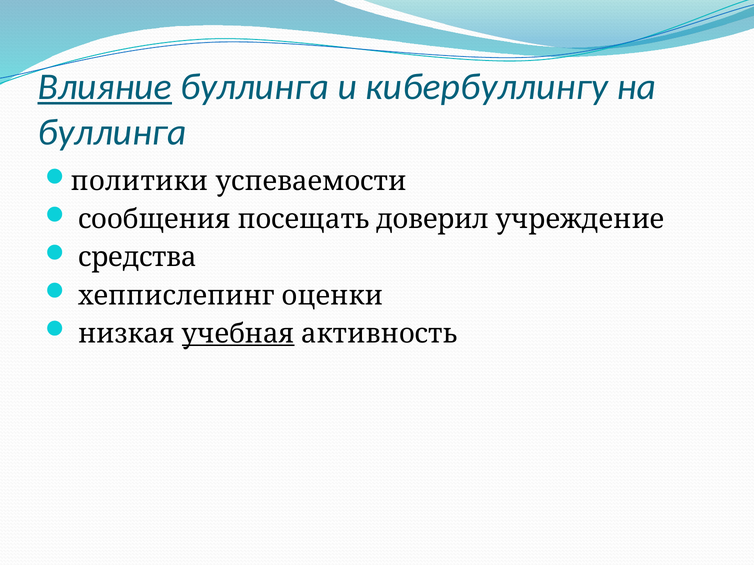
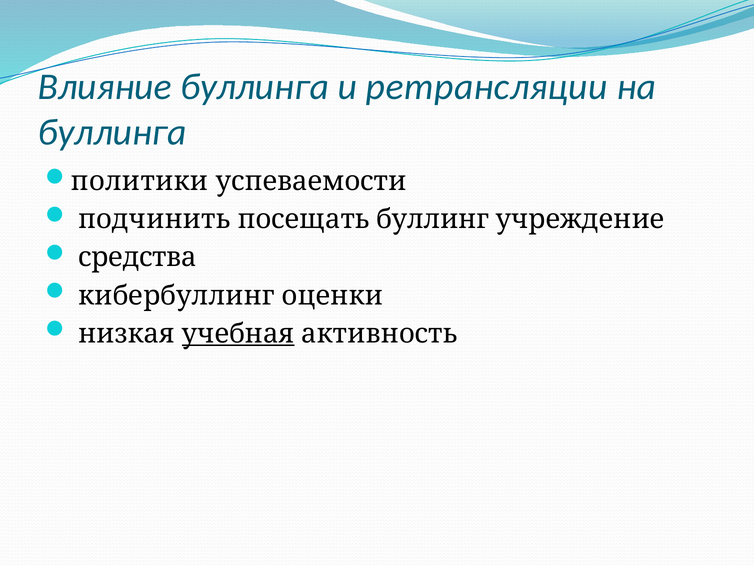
Влияние underline: present -> none (105, 87)
кибербуллингу: кибербуллингу -> ретрансляции (487, 87)
сообщения: сообщения -> подчинить (154, 220)
доверил: доверил -> буллинг (433, 220)
хеппислепинг: хеппислепинг -> кибербуллинг (176, 296)
